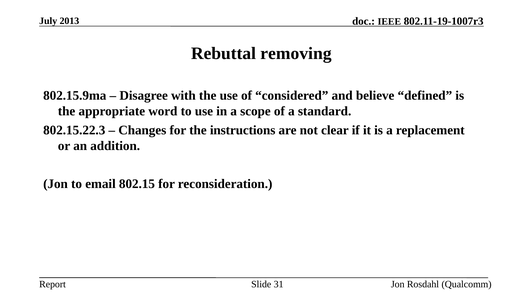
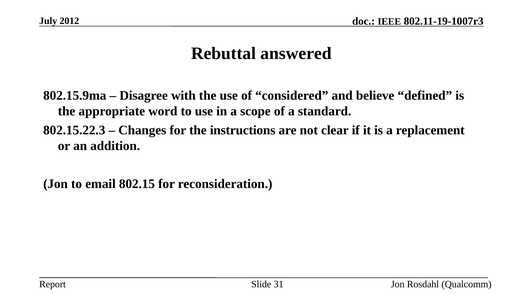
2013: 2013 -> 2012 (69, 21)
removing: removing -> answered (296, 53)
